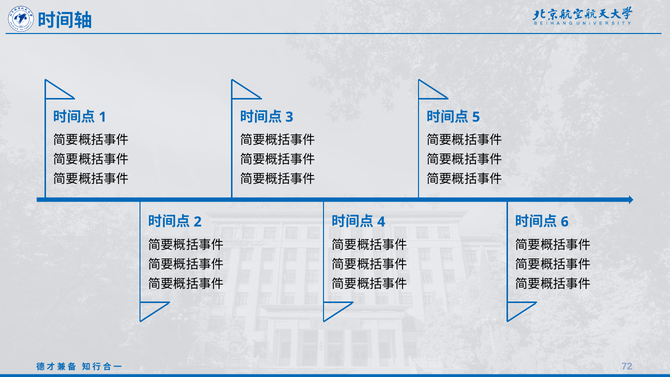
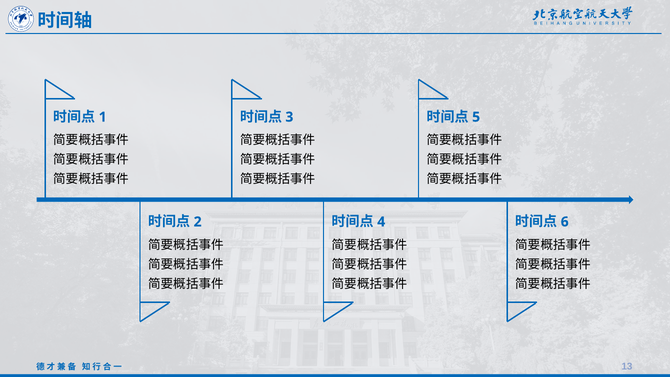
72: 72 -> 13 (627, 367)
